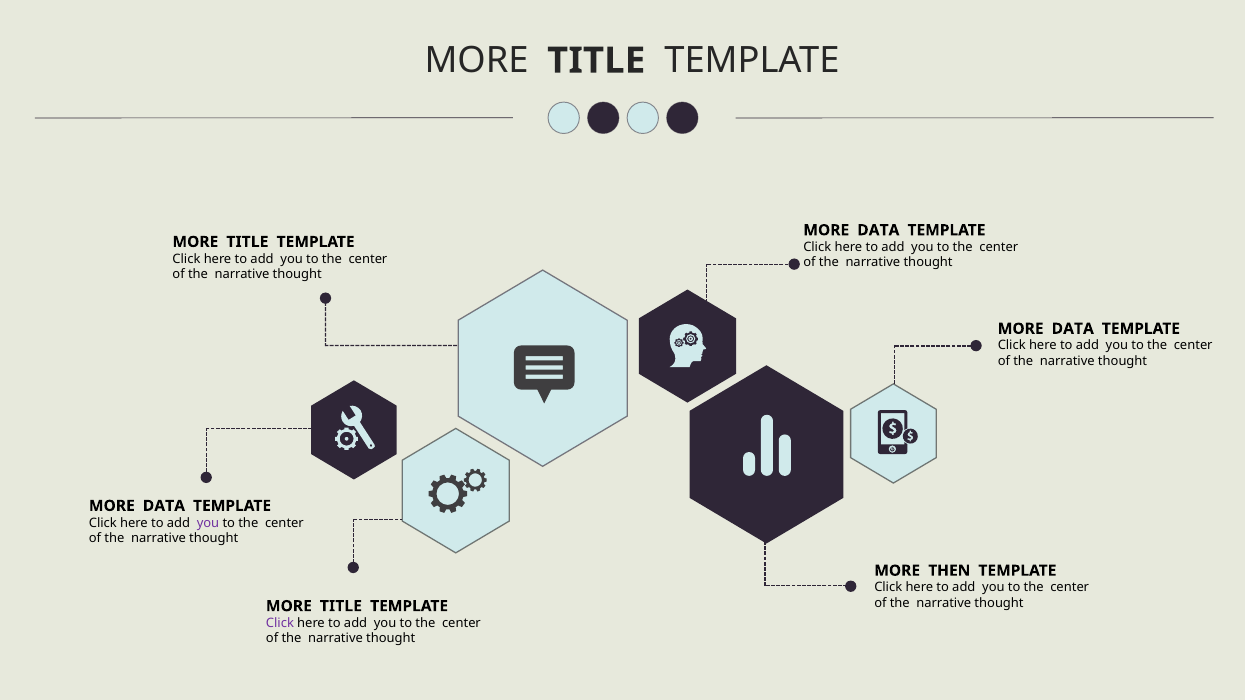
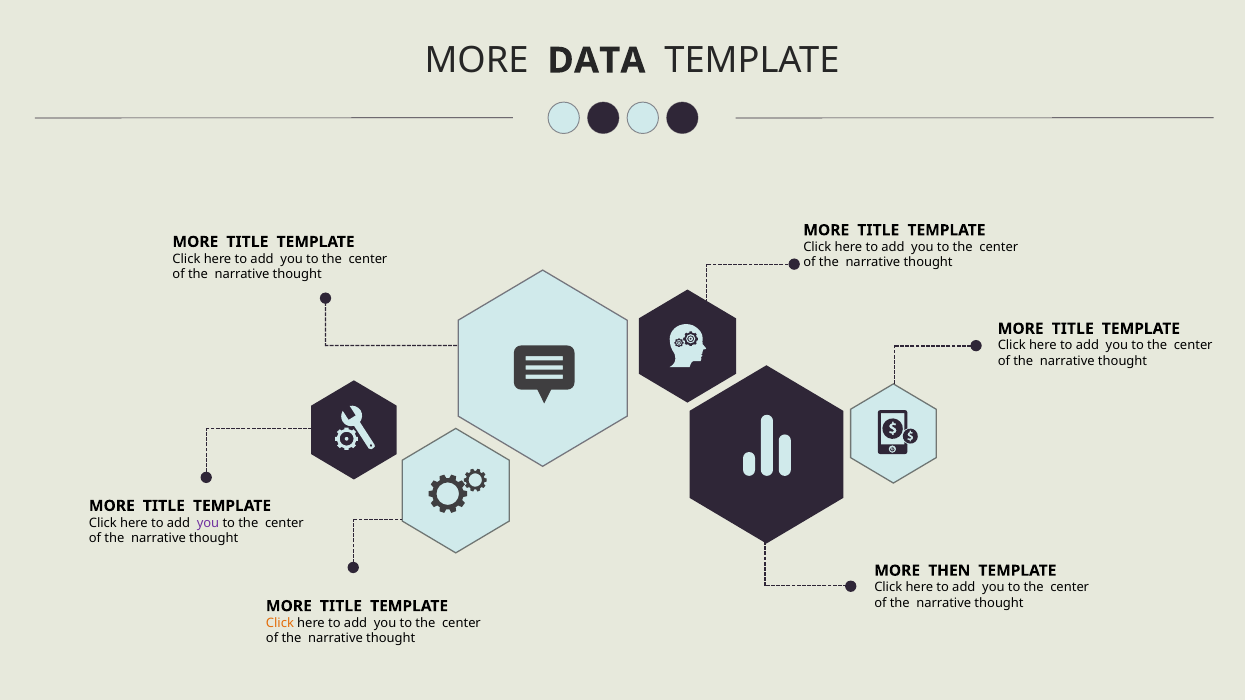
TITLE: TITLE -> DATA (596, 61)
DATA: DATA -> TITLE (878, 230)
DATA: DATA -> TITLE (1073, 329)
DATA: DATA -> TITLE (164, 506)
Click colour: purple -> orange (280, 623)
